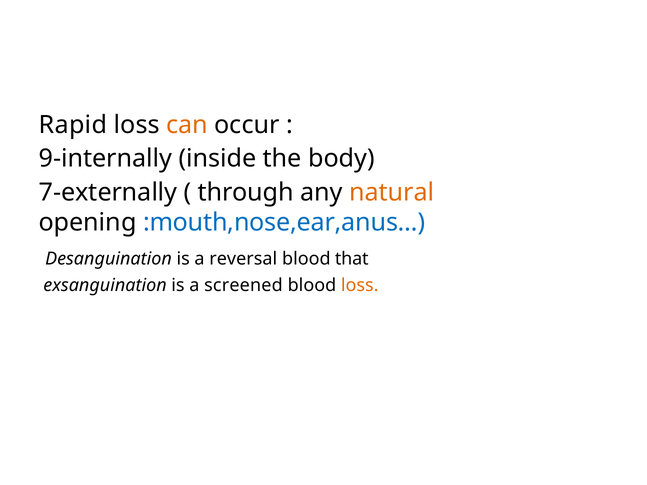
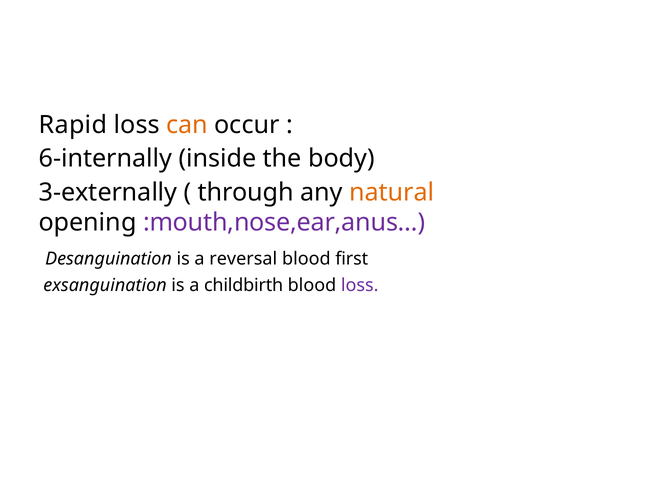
9-internally: 9-internally -> 6-internally (105, 159)
7-externally: 7-externally -> 3-externally (108, 192)
:mouth,nose,ear,anus… colour: blue -> purple (284, 223)
that: that -> first (352, 259)
screened: screened -> childbirth (244, 285)
loss colour: orange -> purple (360, 285)
